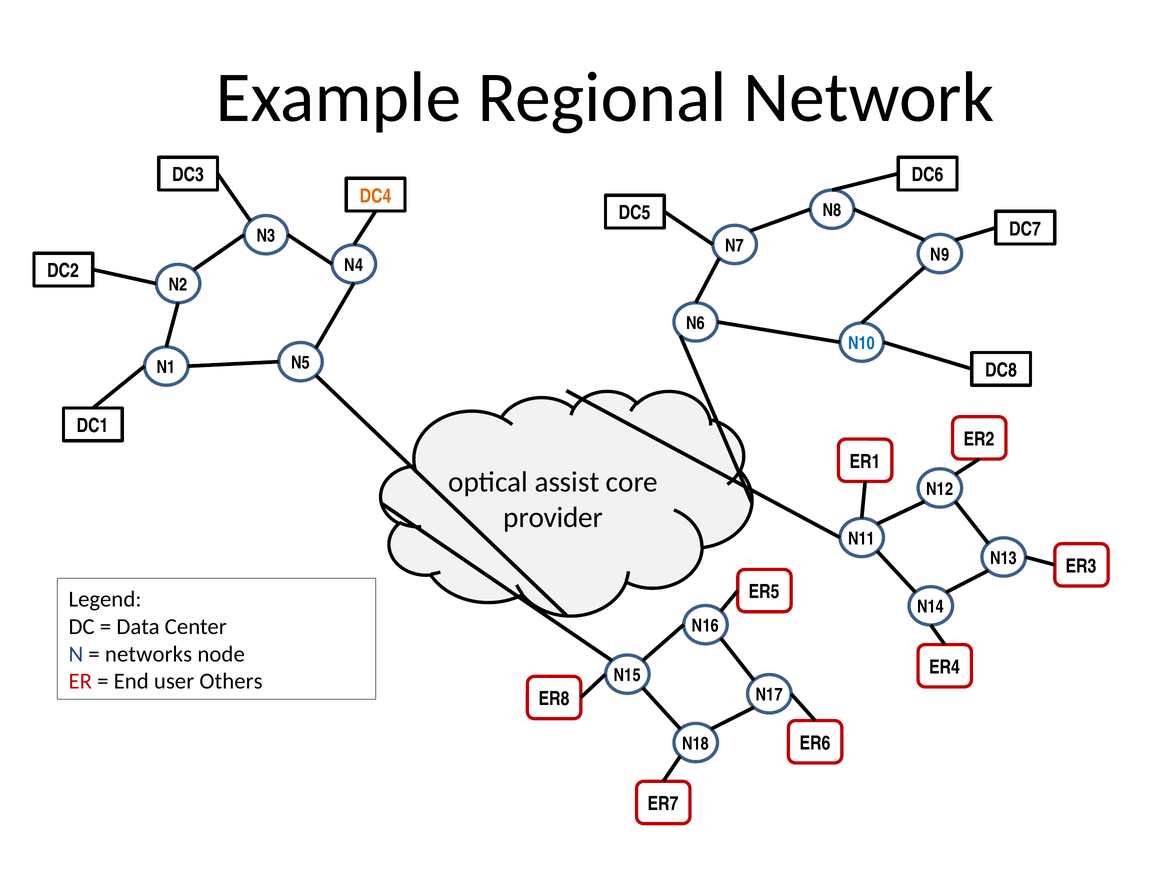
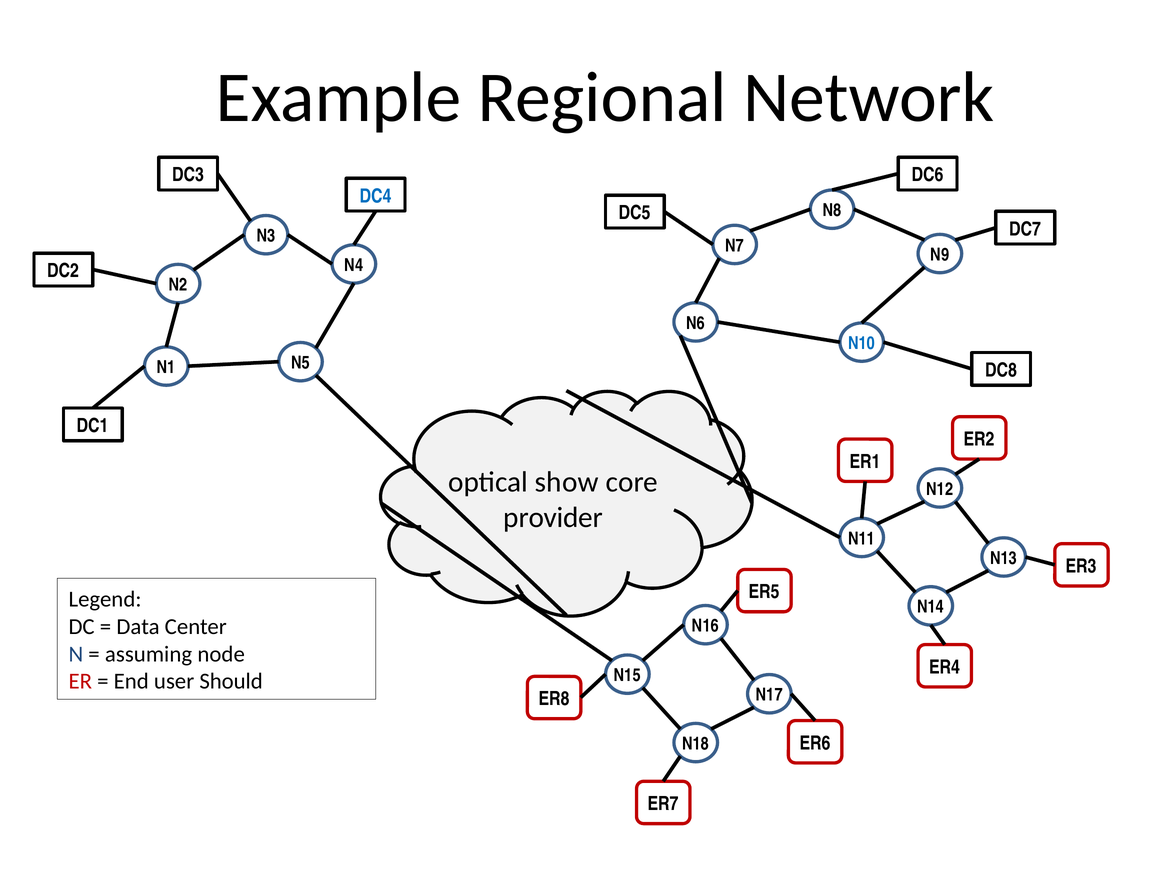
DC4 colour: orange -> blue (376, 196)
assist: assist -> show (567, 482)
networks: networks -> assuming (149, 654)
Others: Others -> Should (231, 681)
